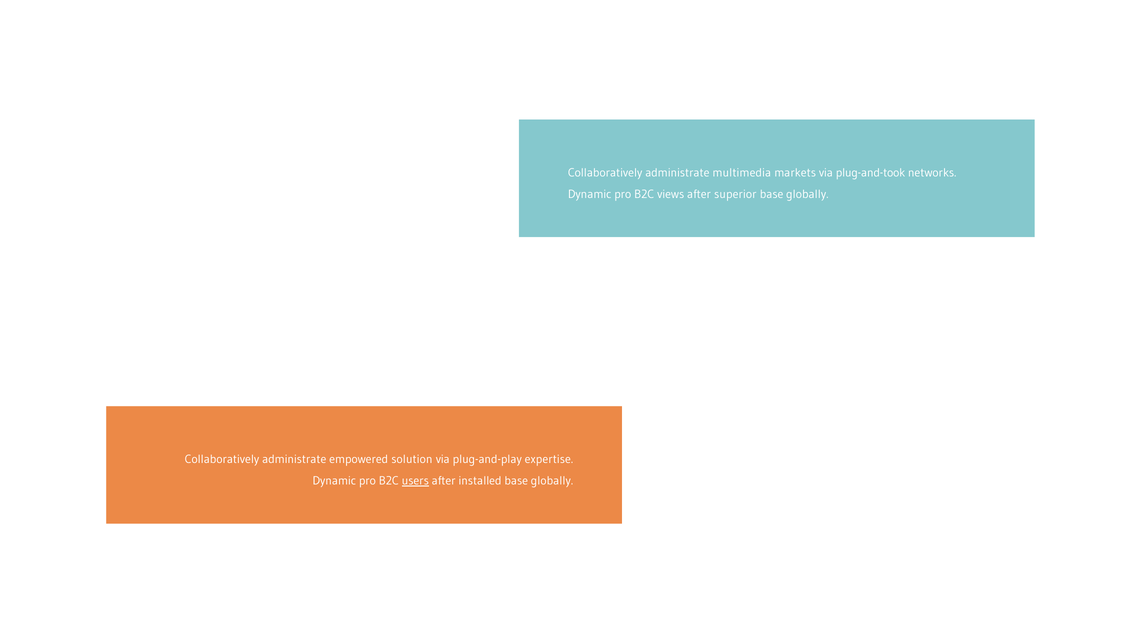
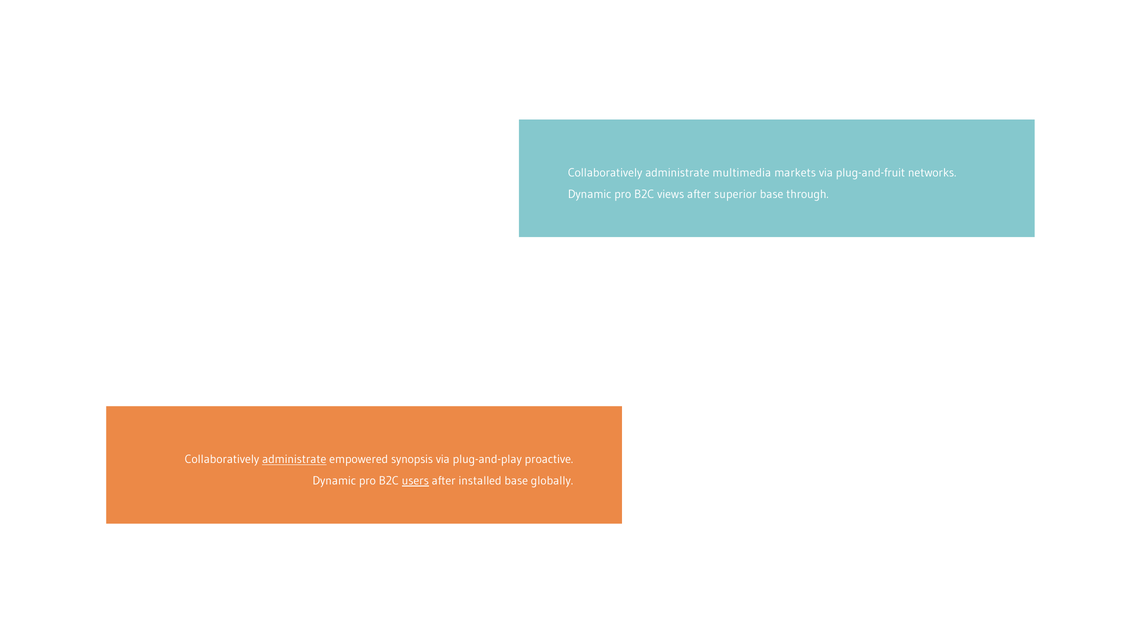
plug-and-took: plug-and-took -> plug-and-fruit (870, 173)
globally: globally -> through (807, 194)
administrate underline: none -> present (294, 459)
solution: solution -> synopsis (412, 459)
expertise: expertise -> proactive (549, 459)
